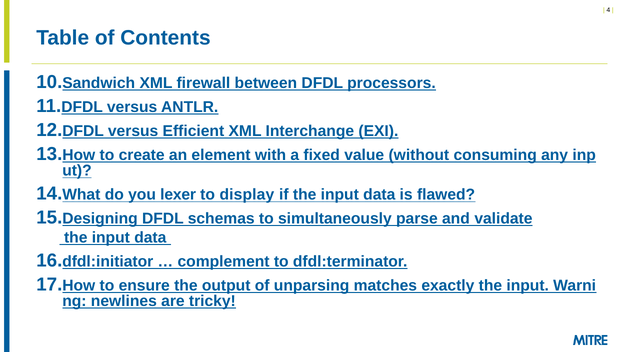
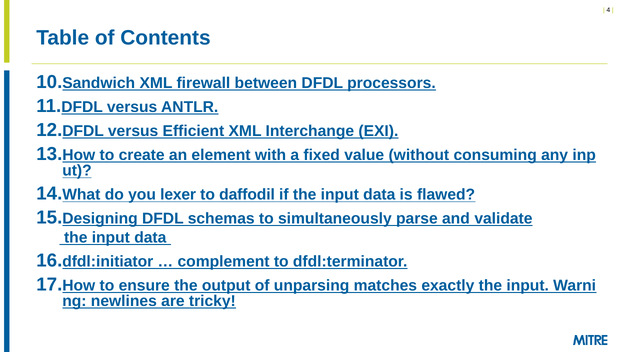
display: display -> daffodil (247, 195)
